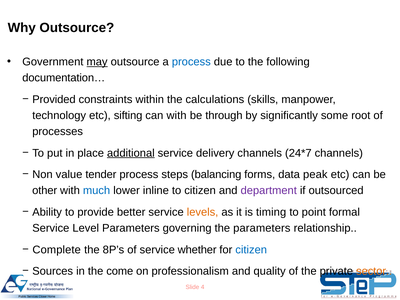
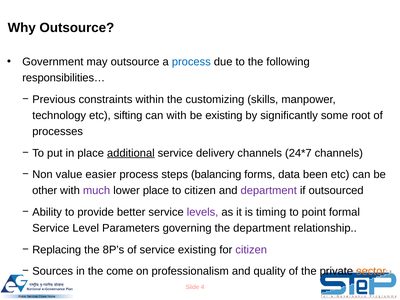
may underline: present -> none (97, 62)
documentation…: documentation… -> responsibilities… (64, 78)
Provided: Provided -> Previous (54, 99)
calculations: calculations -> customizing (215, 99)
be through: through -> existing (224, 115)
tender: tender -> easier (101, 175)
peak: peak -> been (315, 175)
much colour: blue -> purple (97, 191)
lower inline: inline -> place (156, 191)
levels colour: orange -> purple (203, 212)
the parameters: parameters -> department (262, 228)
Complete: Complete -> Replacing (57, 250)
service whether: whether -> existing (197, 250)
citizen colour: blue -> purple (251, 250)
